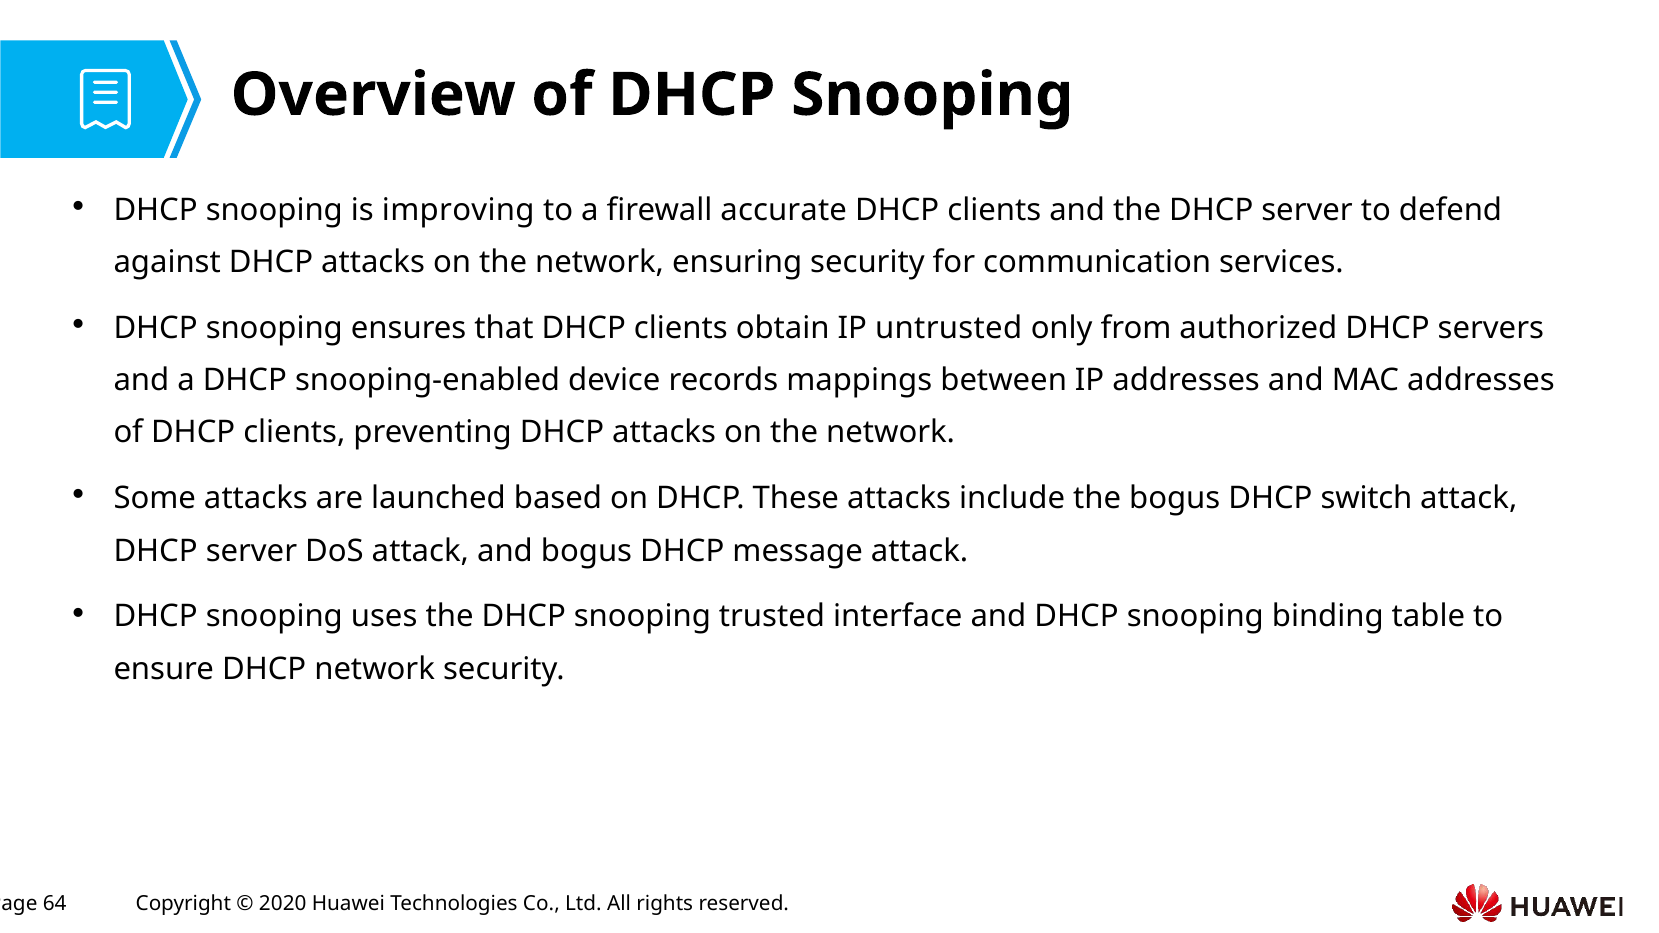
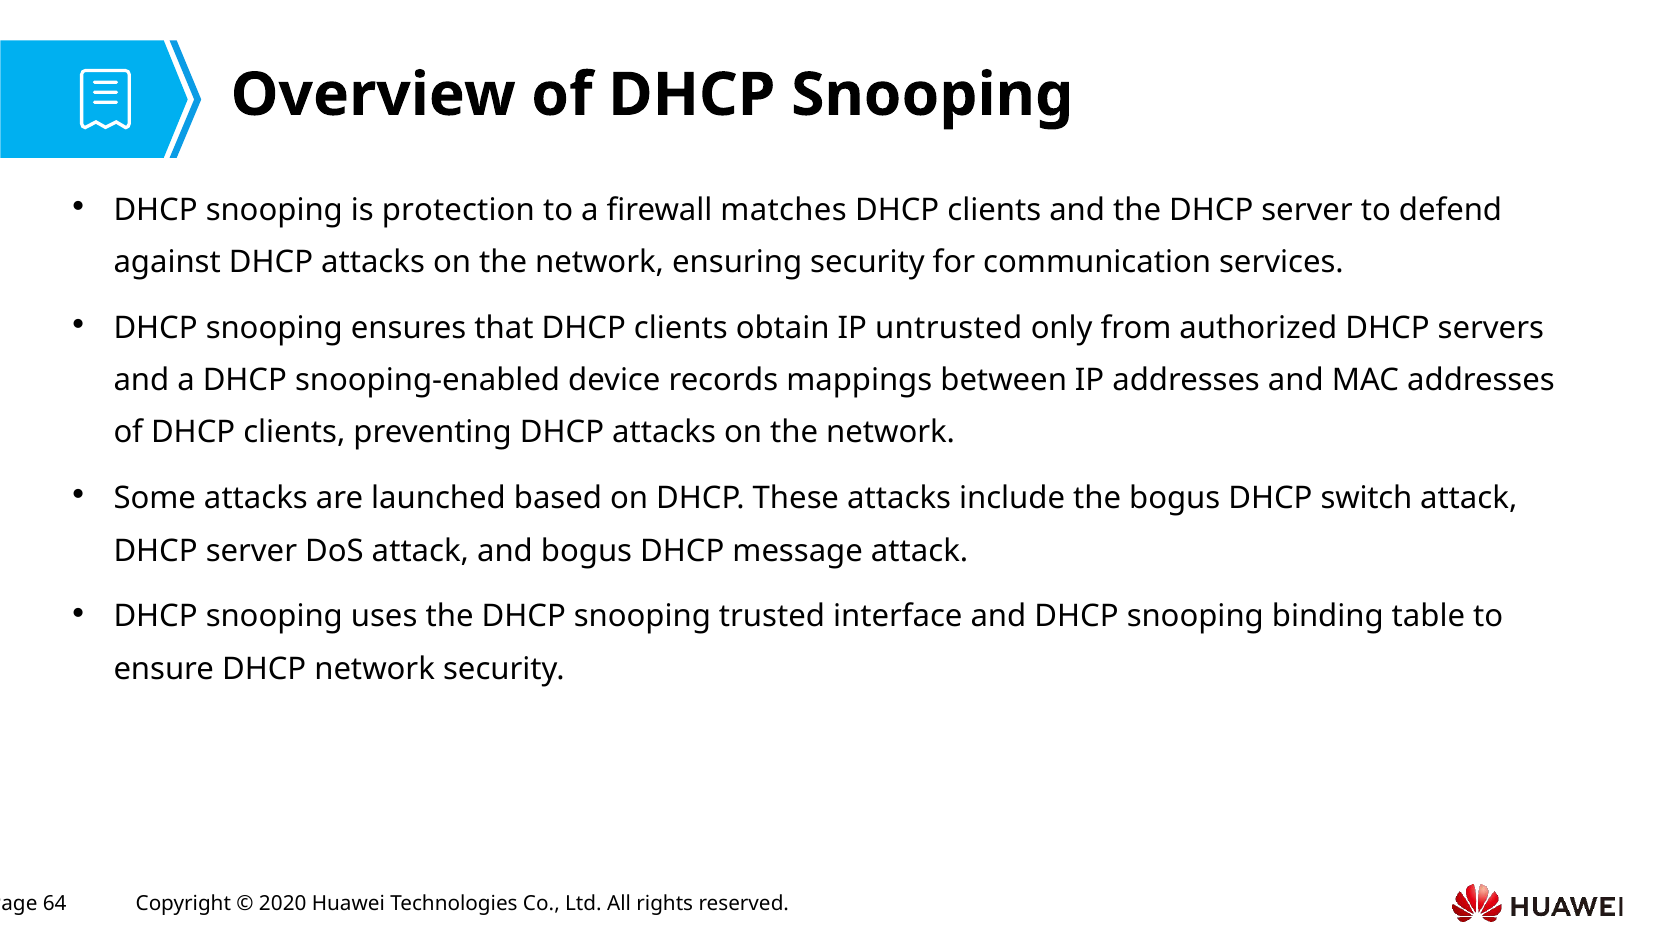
improving: improving -> protection (458, 210)
accurate: accurate -> matches (784, 210)
